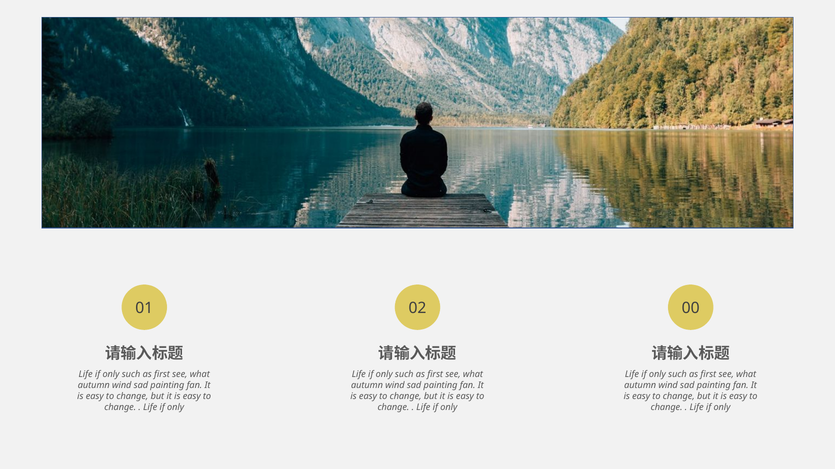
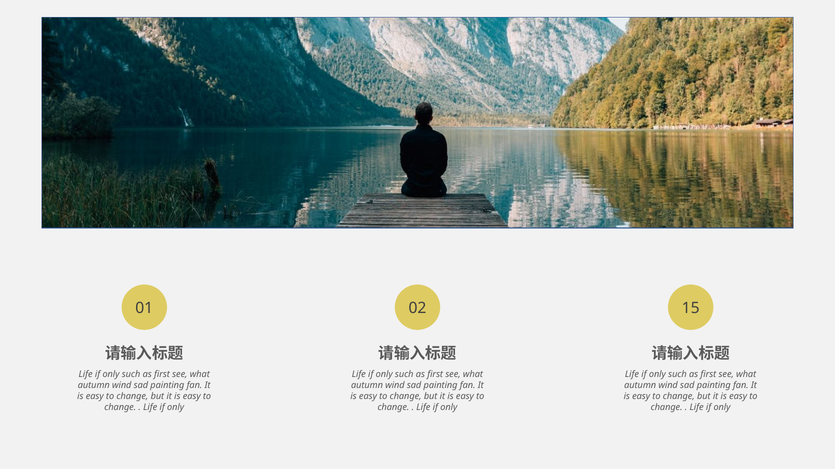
00: 00 -> 15 (691, 309)
